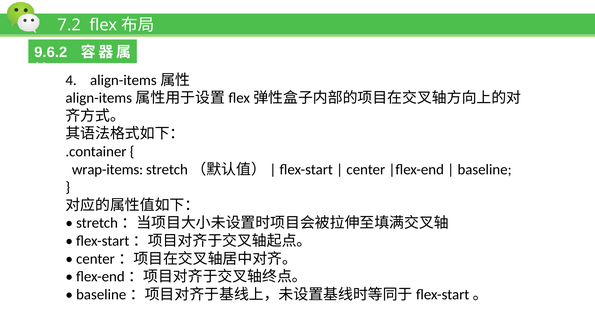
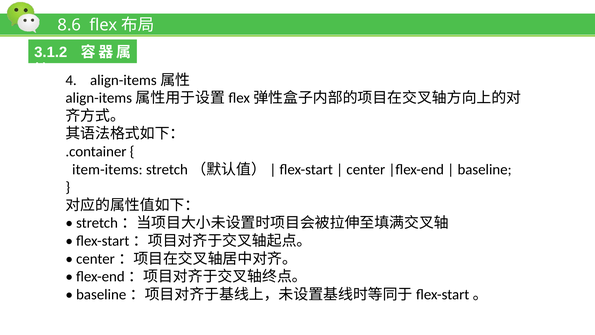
7.2: 7.2 -> 8.6 (69, 25)
9.6.2: 9.6.2 -> 3.1.2 (51, 52)
wrap-items: wrap-items -> item-items (107, 169)
